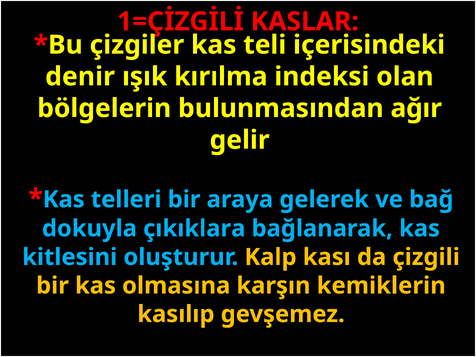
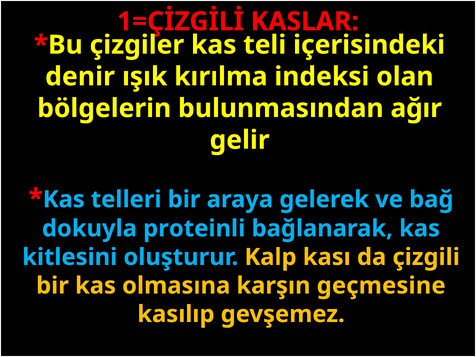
çıkıklara: çıkıklara -> proteinli (194, 229)
kemiklerin: kemiklerin -> geçmesine (381, 286)
